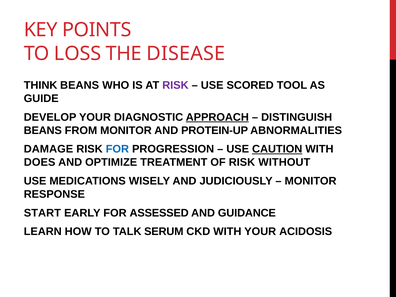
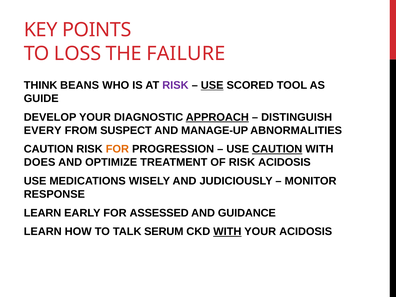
DISEASE: DISEASE -> FAILURE (186, 54)
USE underline: none -> present (212, 85)
BEANS: BEANS -> EVERY (43, 130)
FROM MONITOR: MONITOR -> SUSPECT (126, 130)
PROTEIN-UP: PROTEIN-UP -> MANAGE-UP (215, 130)
DAMAGE: DAMAGE -> CAUTION (49, 149)
FOR colour: blue -> orange (117, 149)
RISK WITHOUT: WITHOUT -> ACIDOSIS (284, 162)
START: START -> LEARN (42, 213)
WITH underline: none -> present (227, 232)
